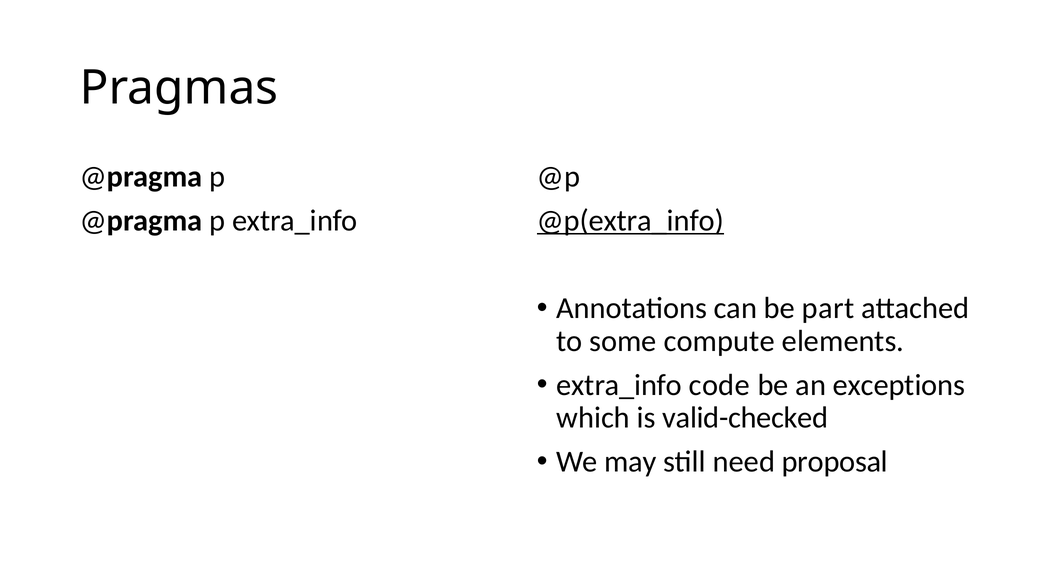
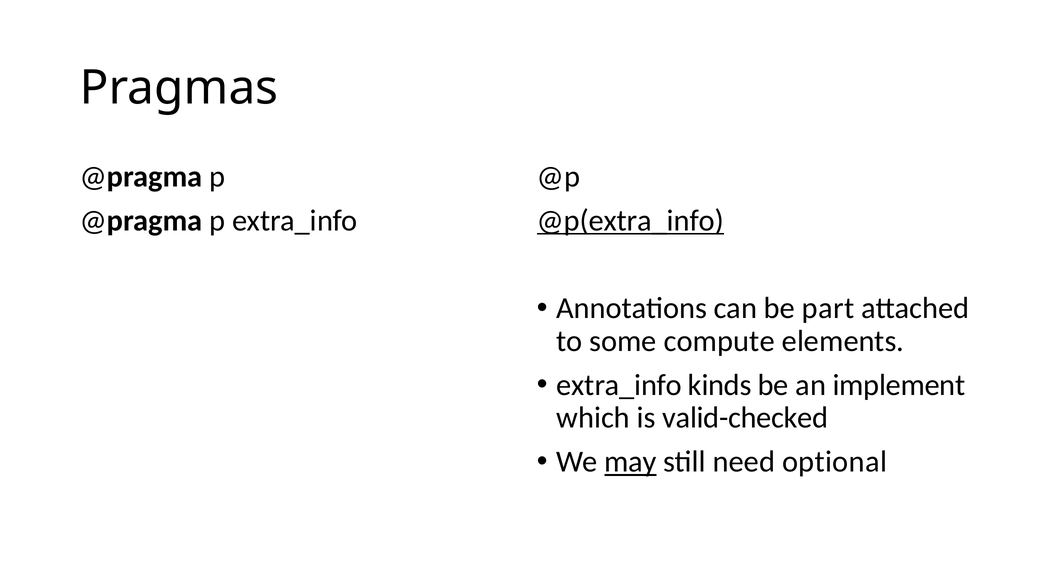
code: code -> kinds (720, 385)
exceptions: exceptions -> implement (899, 385)
may underline: none -> present (631, 462)
proposal: proposal -> optional (835, 462)
